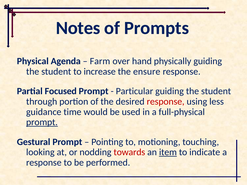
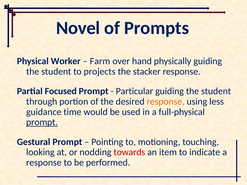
Notes: Notes -> Novel (78, 28)
Agenda: Agenda -> Worker (66, 61)
increase: increase -> projects (100, 72)
ensure: ensure -> stacker (147, 72)
response colour: red -> orange (166, 102)
item underline: present -> none (168, 152)
